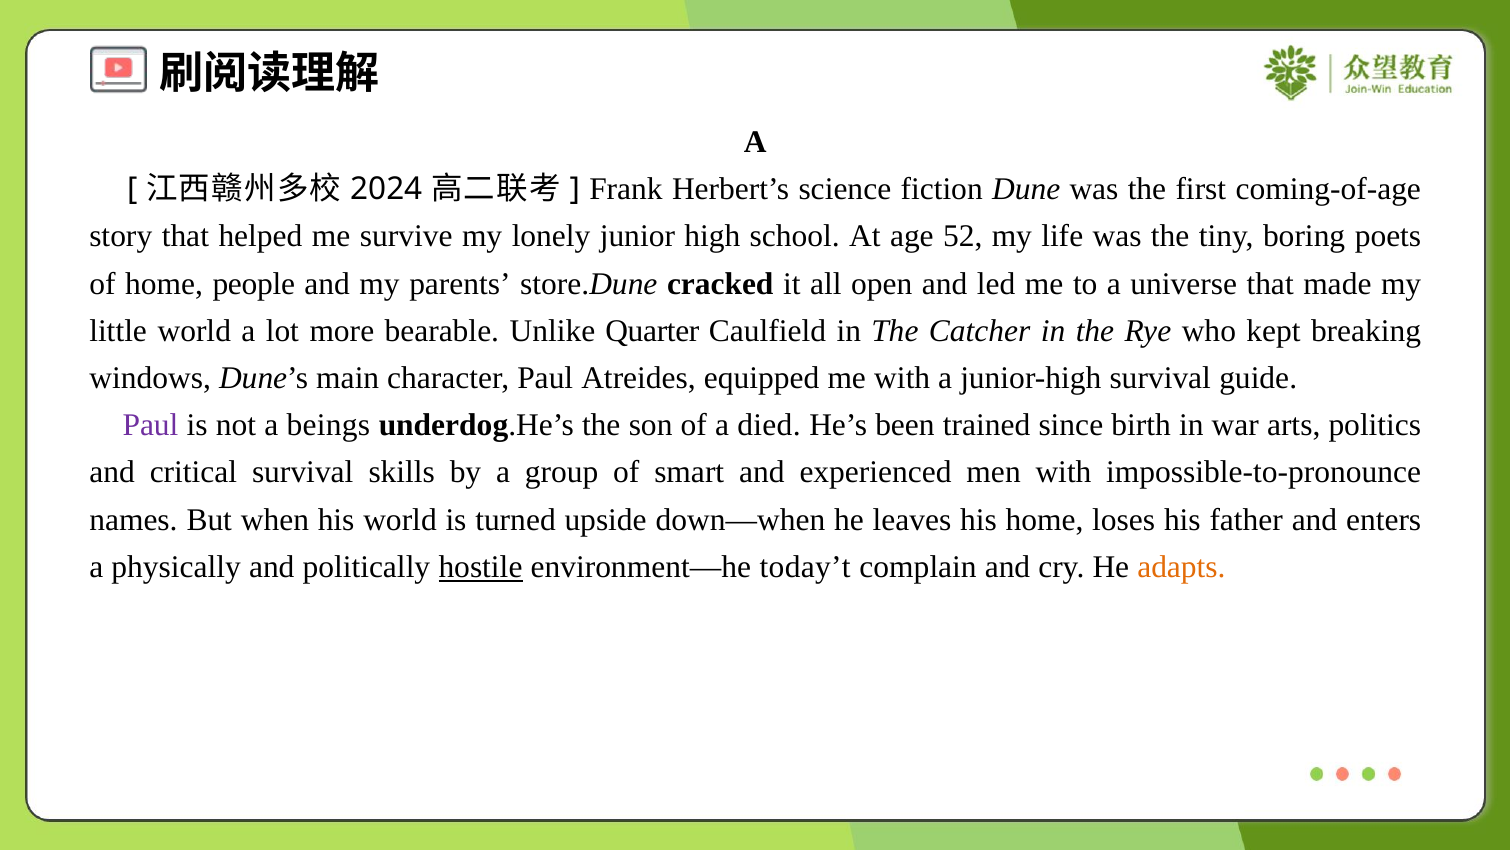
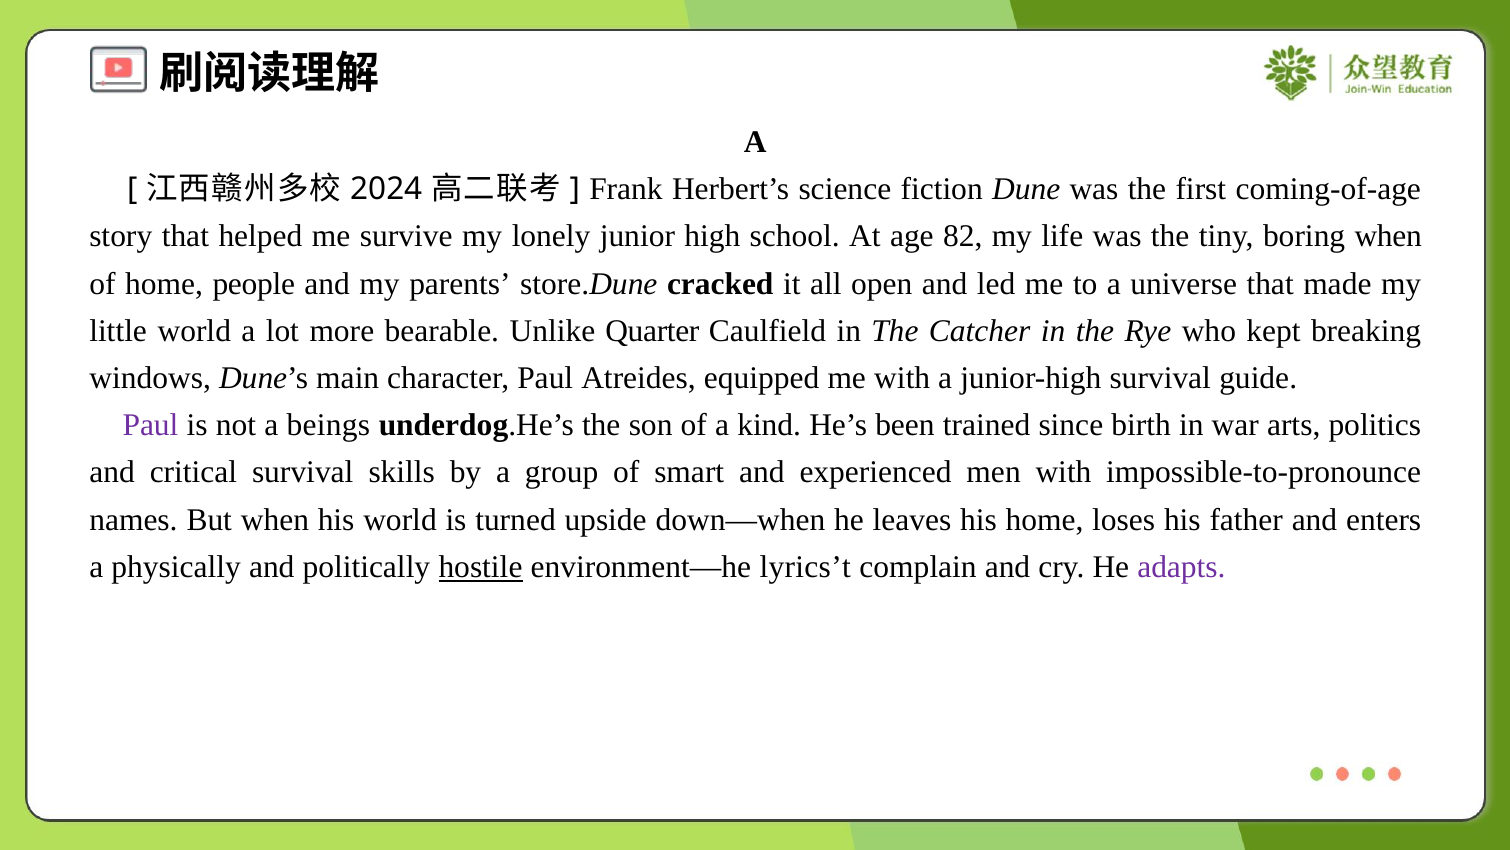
52: 52 -> 82 (963, 236)
boring poets: poets -> when (1388, 236)
died: died -> kind (769, 425)
today’t: today’t -> lyrics’t (805, 566)
adapts colour: orange -> purple (1181, 566)
